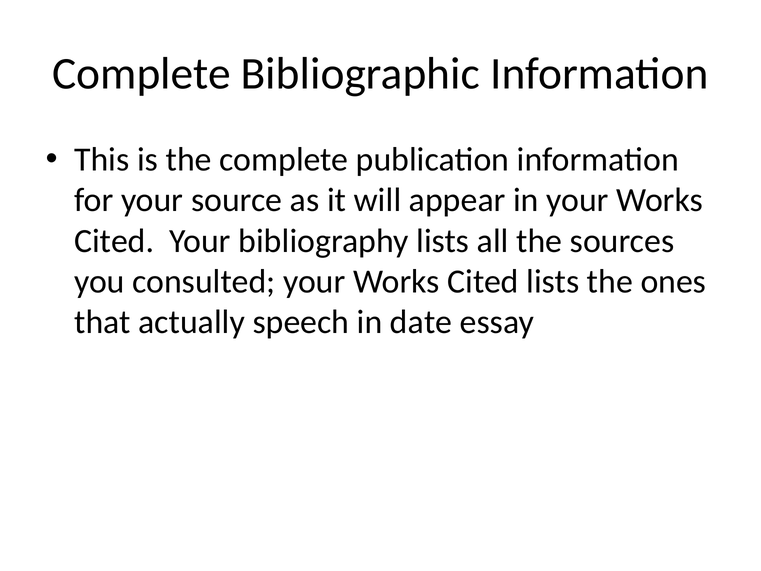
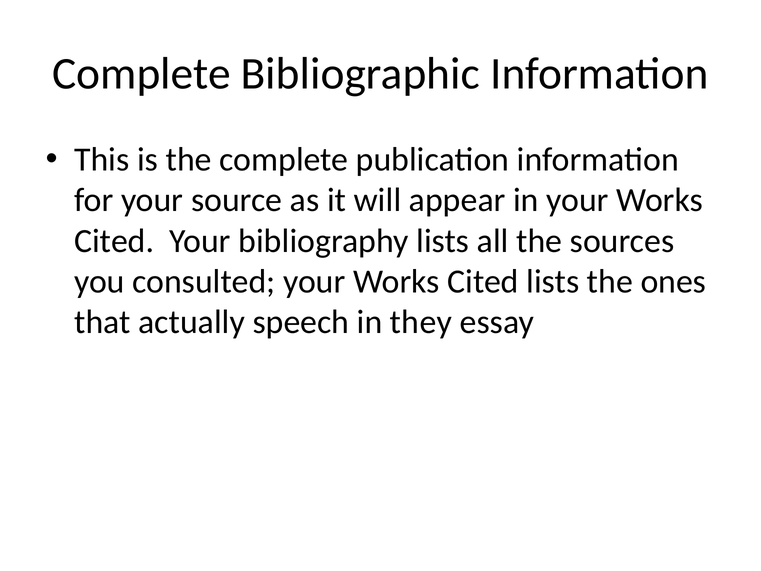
date: date -> they (421, 322)
